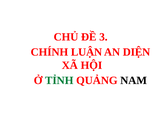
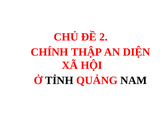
3: 3 -> 2 (103, 37)
LUẬN: LUẬN -> THẬP (86, 52)
TỈNH colour: green -> black (59, 81)
